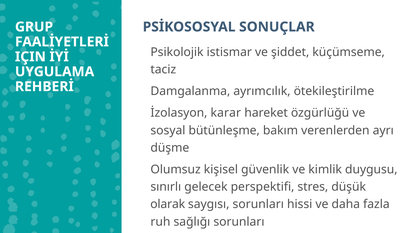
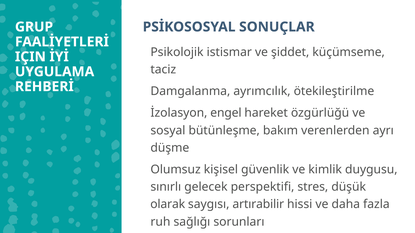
karar: karar -> engel (226, 113)
saygısı sorunları: sorunları -> artırabilir (258, 205)
